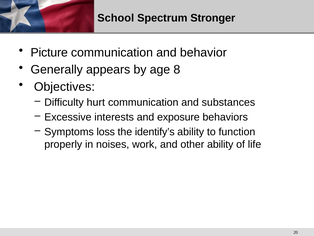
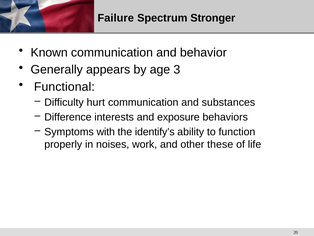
School: School -> Failure (116, 18)
Picture: Picture -> Known (49, 52)
8: 8 -> 3 (177, 70)
Objectives: Objectives -> Functional (64, 87)
Excessive: Excessive -> Difference (68, 117)
loss: loss -> with (106, 132)
other ability: ability -> these (220, 144)
